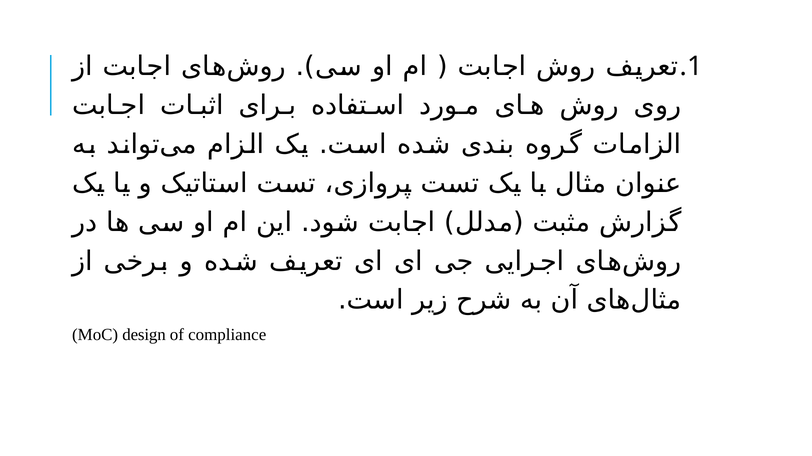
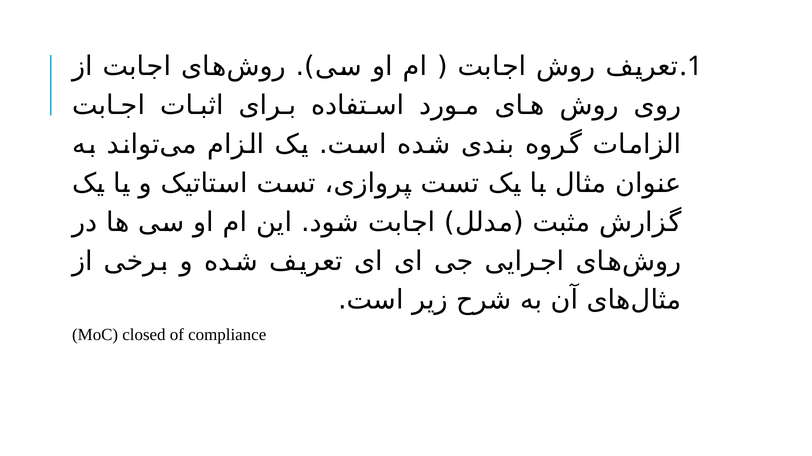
design: design -> closed (144, 335)
